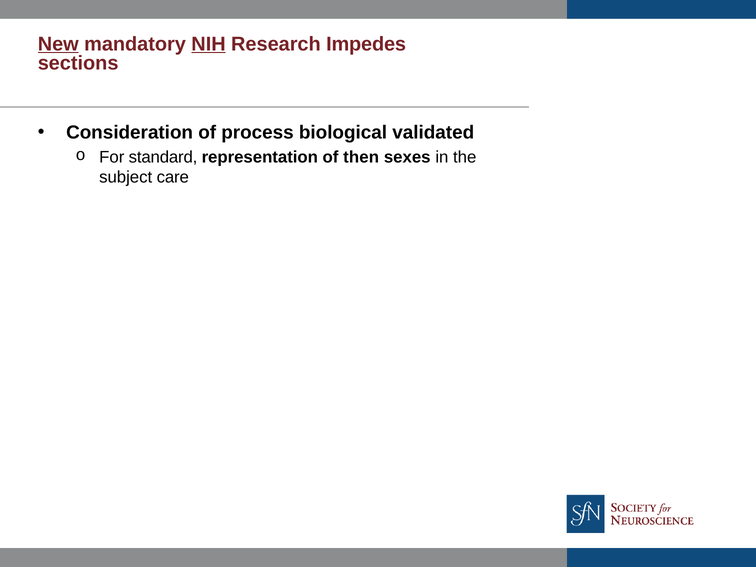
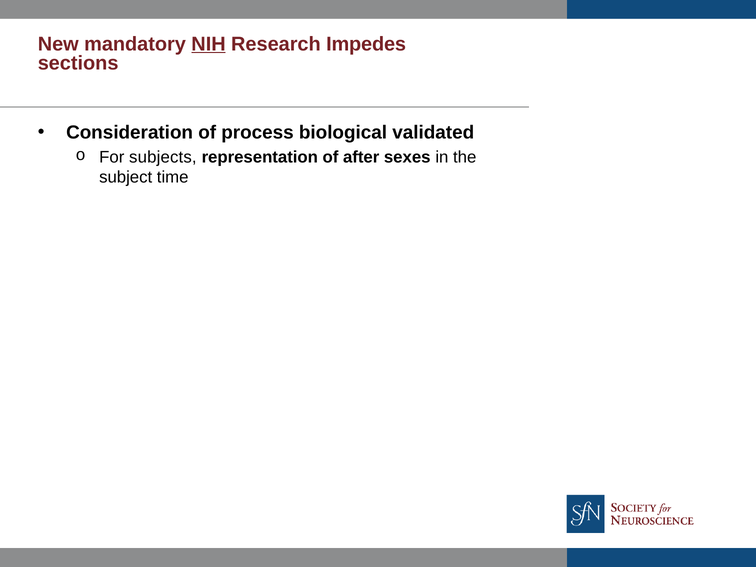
New underline: present -> none (58, 44)
standard: standard -> subjects (163, 157)
then: then -> after (361, 157)
care: care -> time (173, 177)
